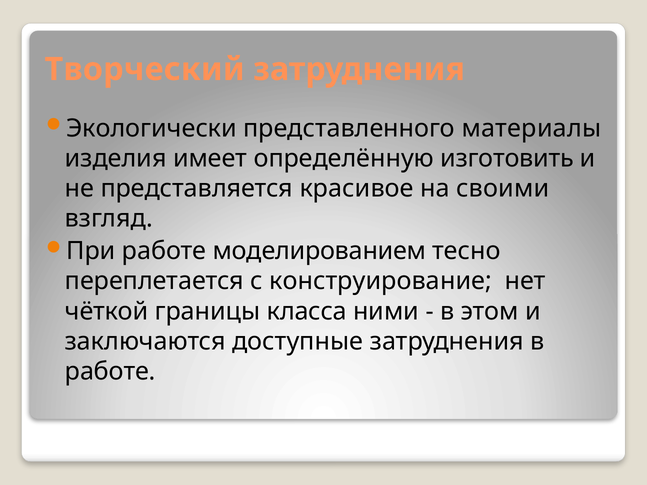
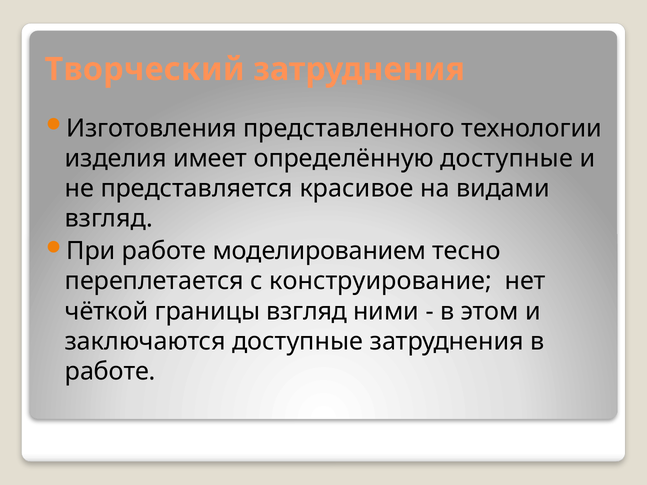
Экологически: Экологически -> Изготовления (152, 128)
материалы: материалы -> технологии (532, 128)
определённую изготовить: изготовить -> доступные (507, 158)
своими: своими -> видами (503, 189)
границы класса: класса -> взгляд (307, 311)
